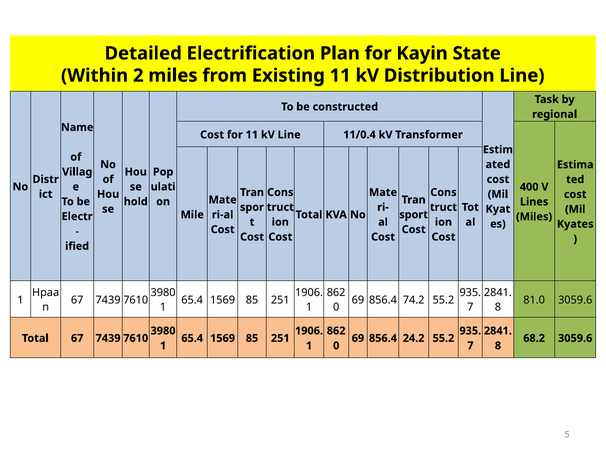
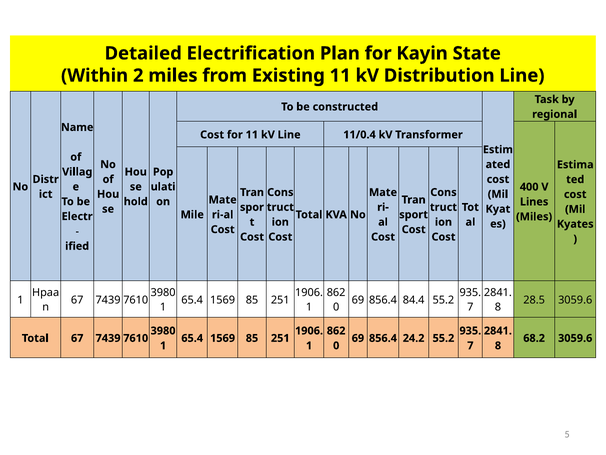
74.2: 74.2 -> 84.4 (414, 300)
81.0: 81.0 -> 28.5 (534, 300)
